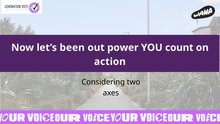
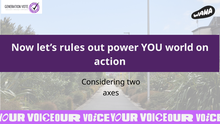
been: been -> rules (72, 47)
count: count -> world (179, 47)
